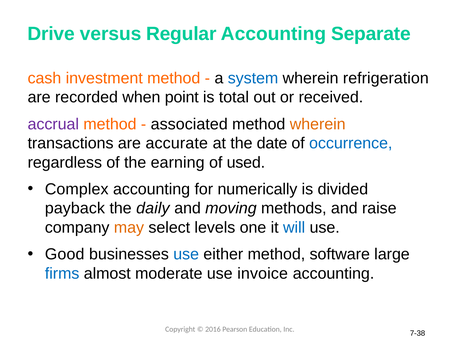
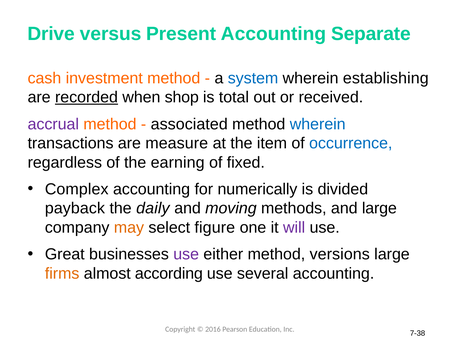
Regular: Regular -> Present (181, 34)
refrigeration: refrigeration -> establishing (386, 78)
recorded underline: none -> present (86, 97)
point: point -> shop (182, 97)
wherein colour: orange -> blue (318, 124)
accurate: accurate -> measure (177, 143)
date: date -> item (272, 143)
used: used -> fixed (246, 162)
and raise: raise -> large (379, 208)
levels: levels -> figure (215, 228)
will colour: blue -> purple (294, 228)
Good: Good -> Great (65, 254)
use colour: blue -> purple (186, 254)
software: software -> versions (340, 254)
firms colour: blue -> orange (62, 274)
moderate: moderate -> according (169, 274)
invoice: invoice -> several (263, 274)
